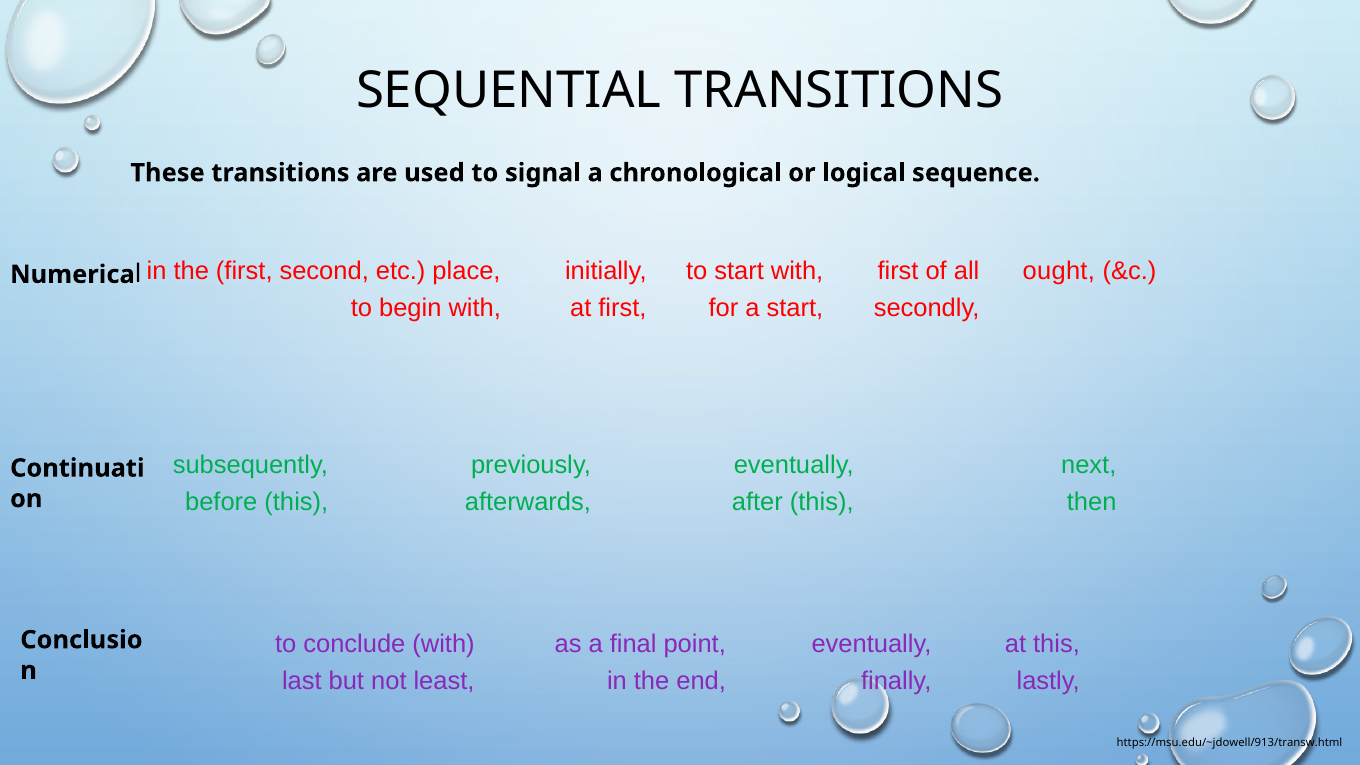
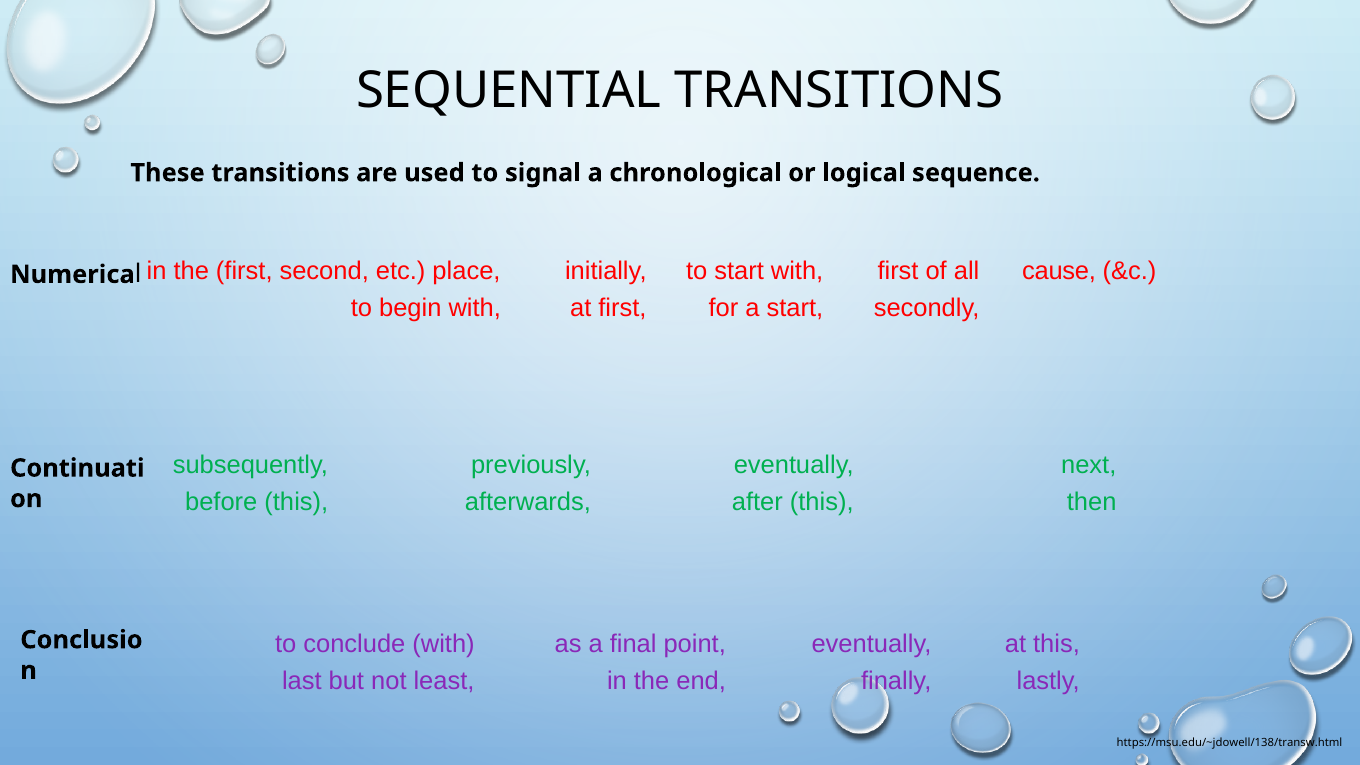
ought: ought -> cause (1059, 271)
https://msu.edu/~jdowell/913/transw.html: https://msu.edu/~jdowell/913/transw.html -> https://msu.edu/~jdowell/138/transw.html (1230, 742)
